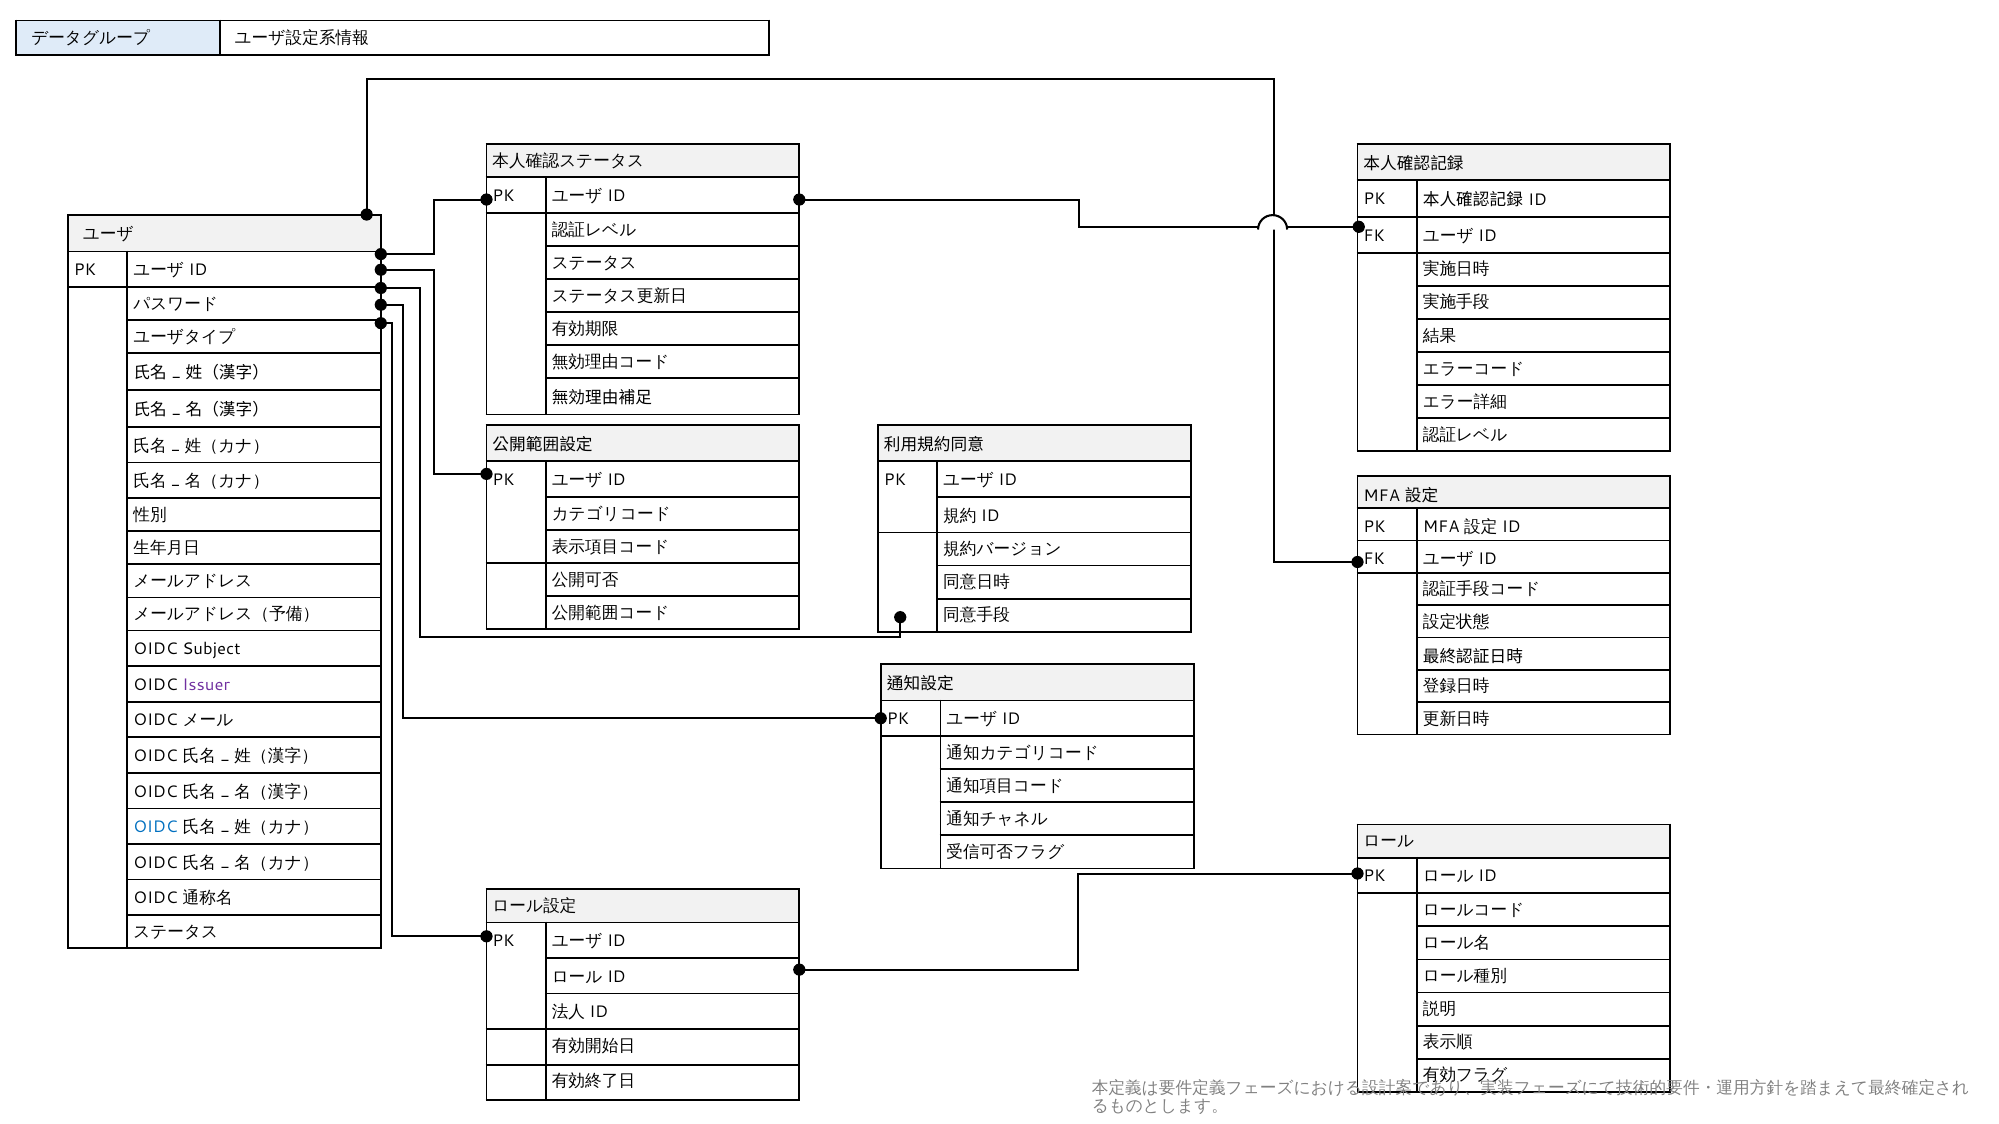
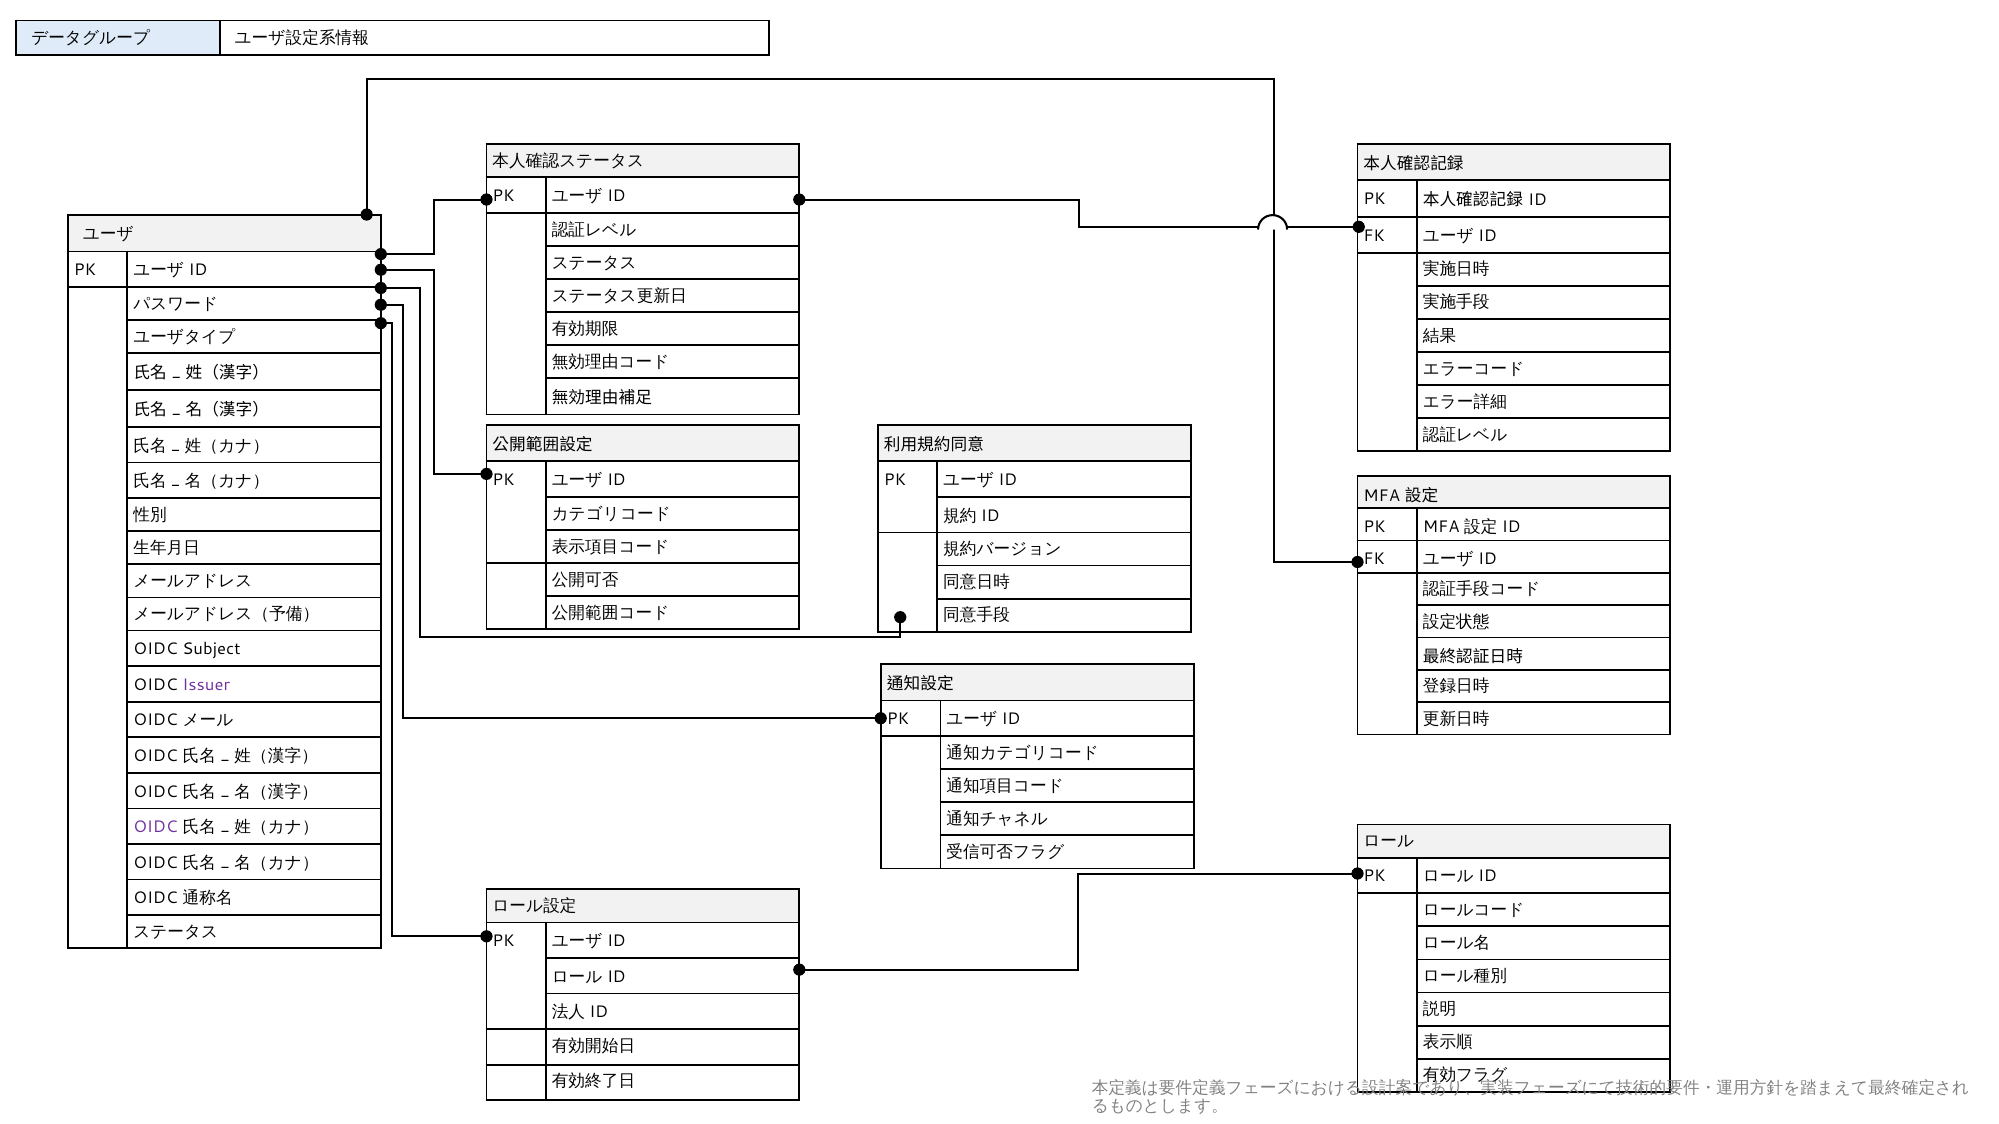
OIDC colour: blue -> purple (156, 827)
